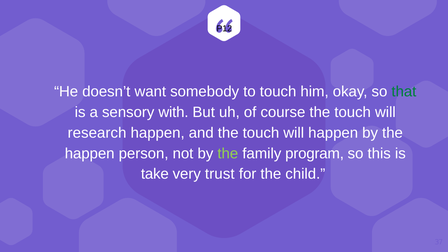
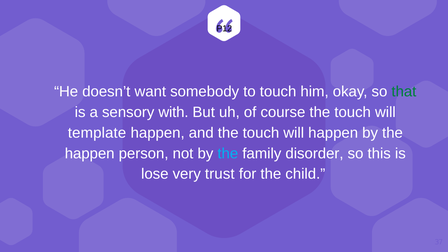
research: research -> template (97, 133)
the colour: light green -> light blue (228, 153)
program: program -> disorder (314, 153)
take: take -> lose (155, 174)
